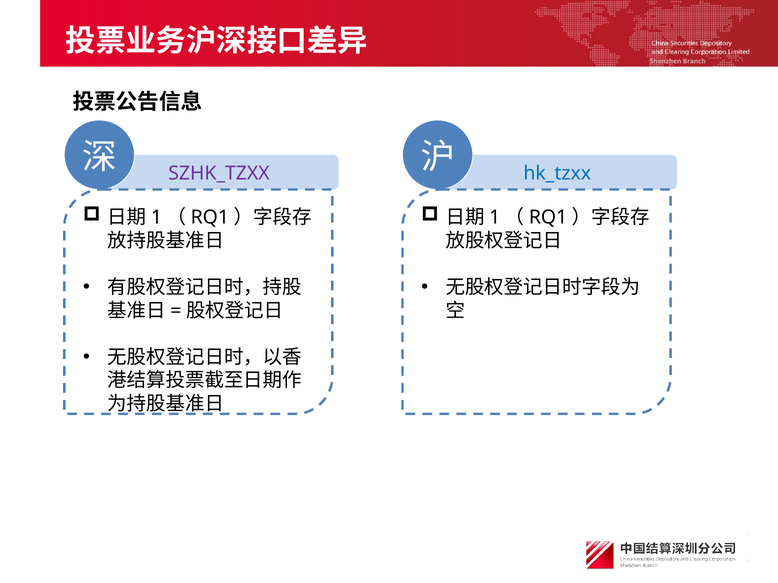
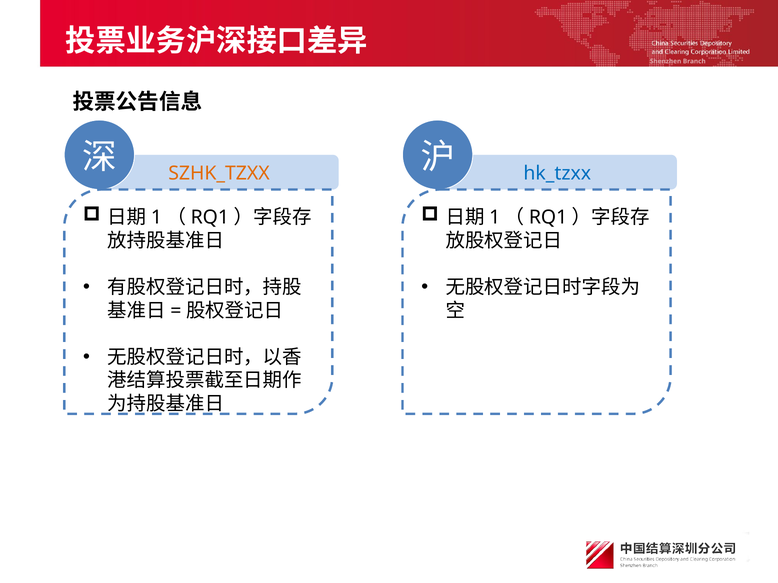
SZHK_TZXX colour: purple -> orange (219, 174)
